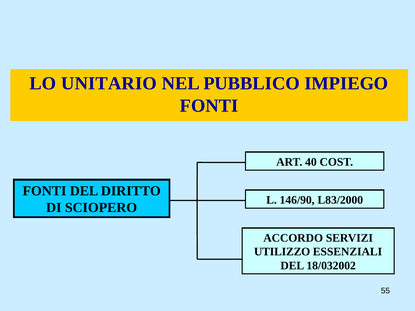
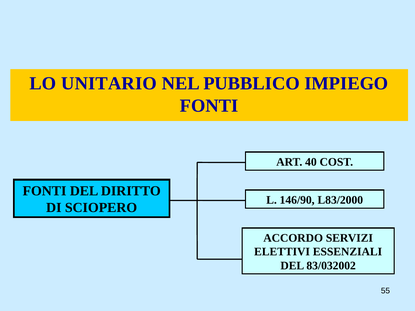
UTILIZZO: UTILIZZO -> ELETTIVI (282, 252)
18/032002: 18/032002 -> 83/032002 (331, 266)
